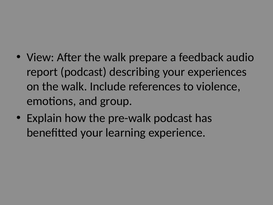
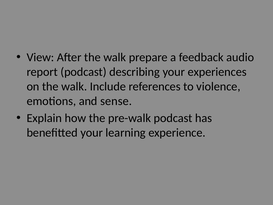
group: group -> sense (116, 101)
